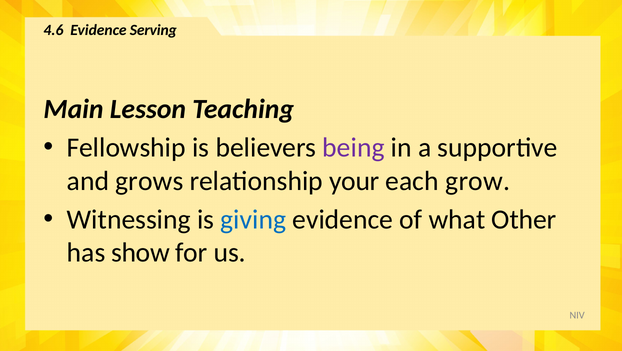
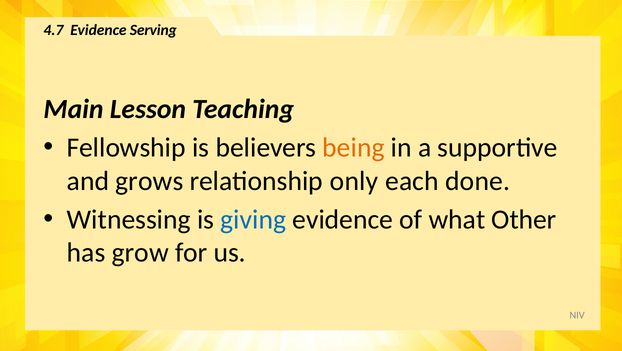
4.6: 4.6 -> 4.7 (53, 30)
being colour: purple -> orange (353, 148)
your: your -> only (354, 181)
grow: grow -> done (478, 181)
show: show -> grow (140, 253)
